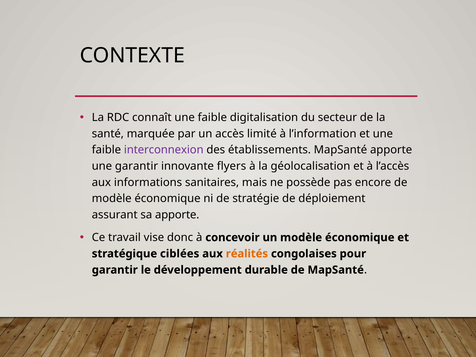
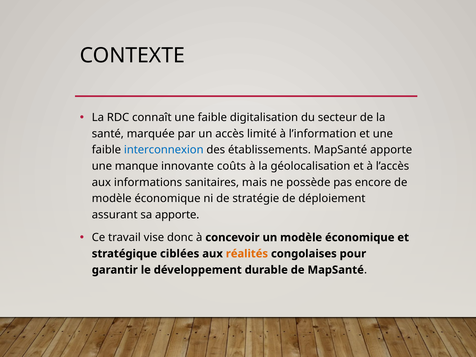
interconnexion colour: purple -> blue (164, 150)
une garantir: garantir -> manque (137, 166)
flyers: flyers -> coûts (232, 166)
